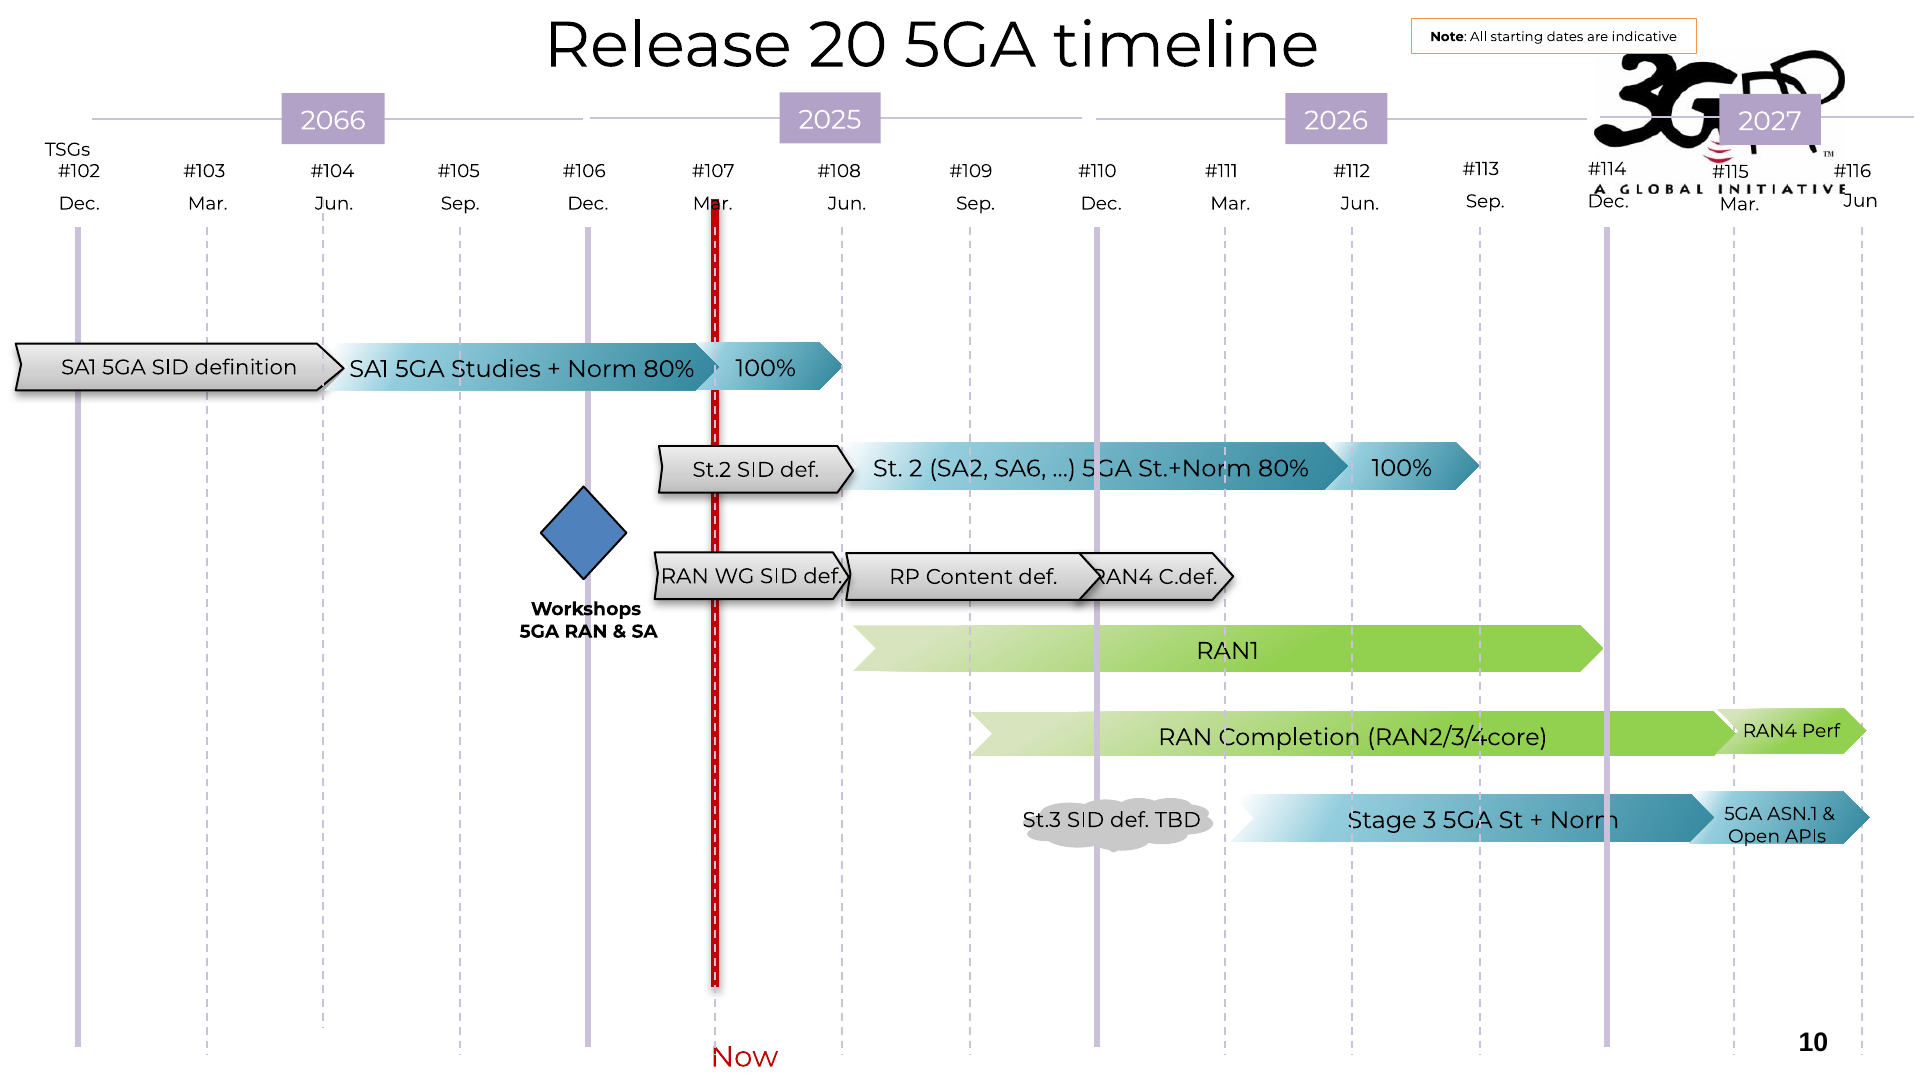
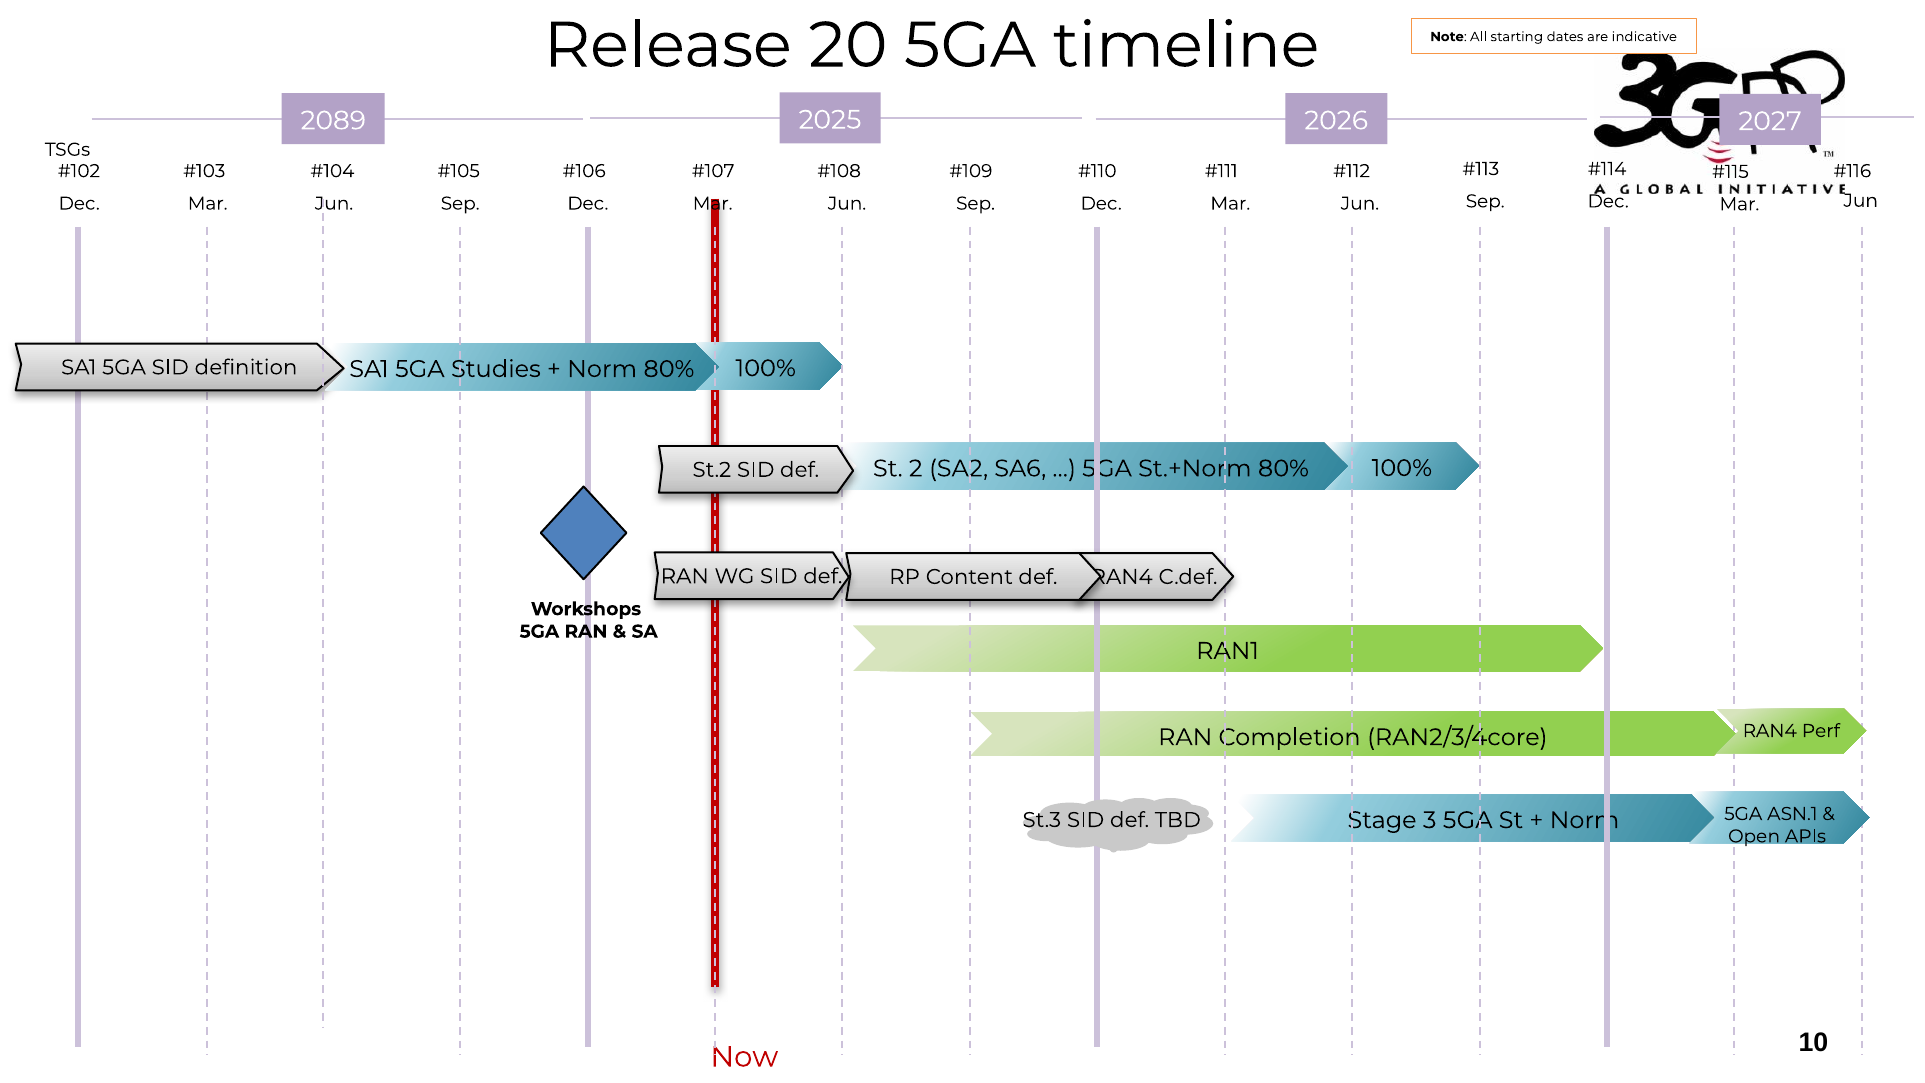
2066: 2066 -> 2089 (333, 121)
